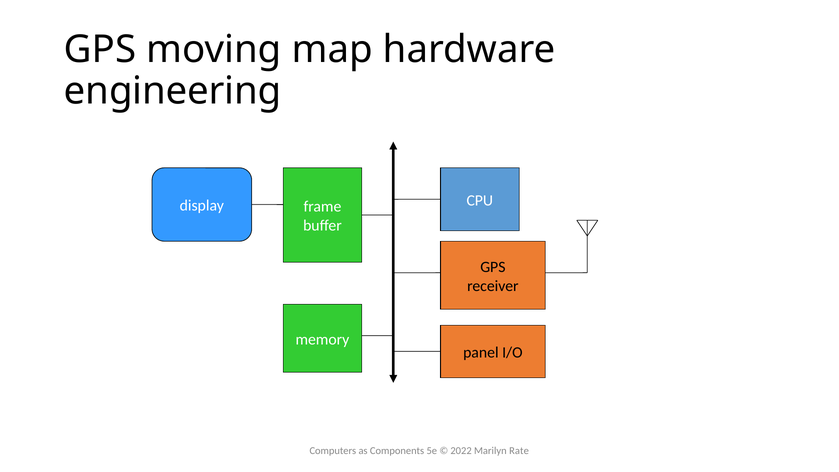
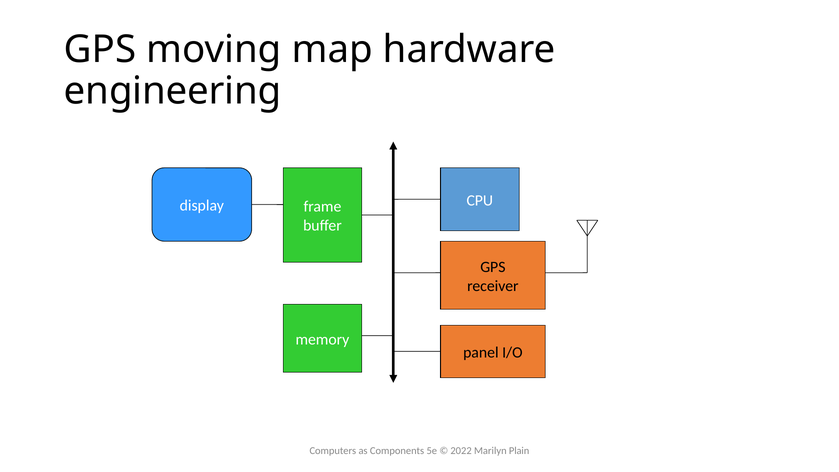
Rate: Rate -> Plain (519, 451)
